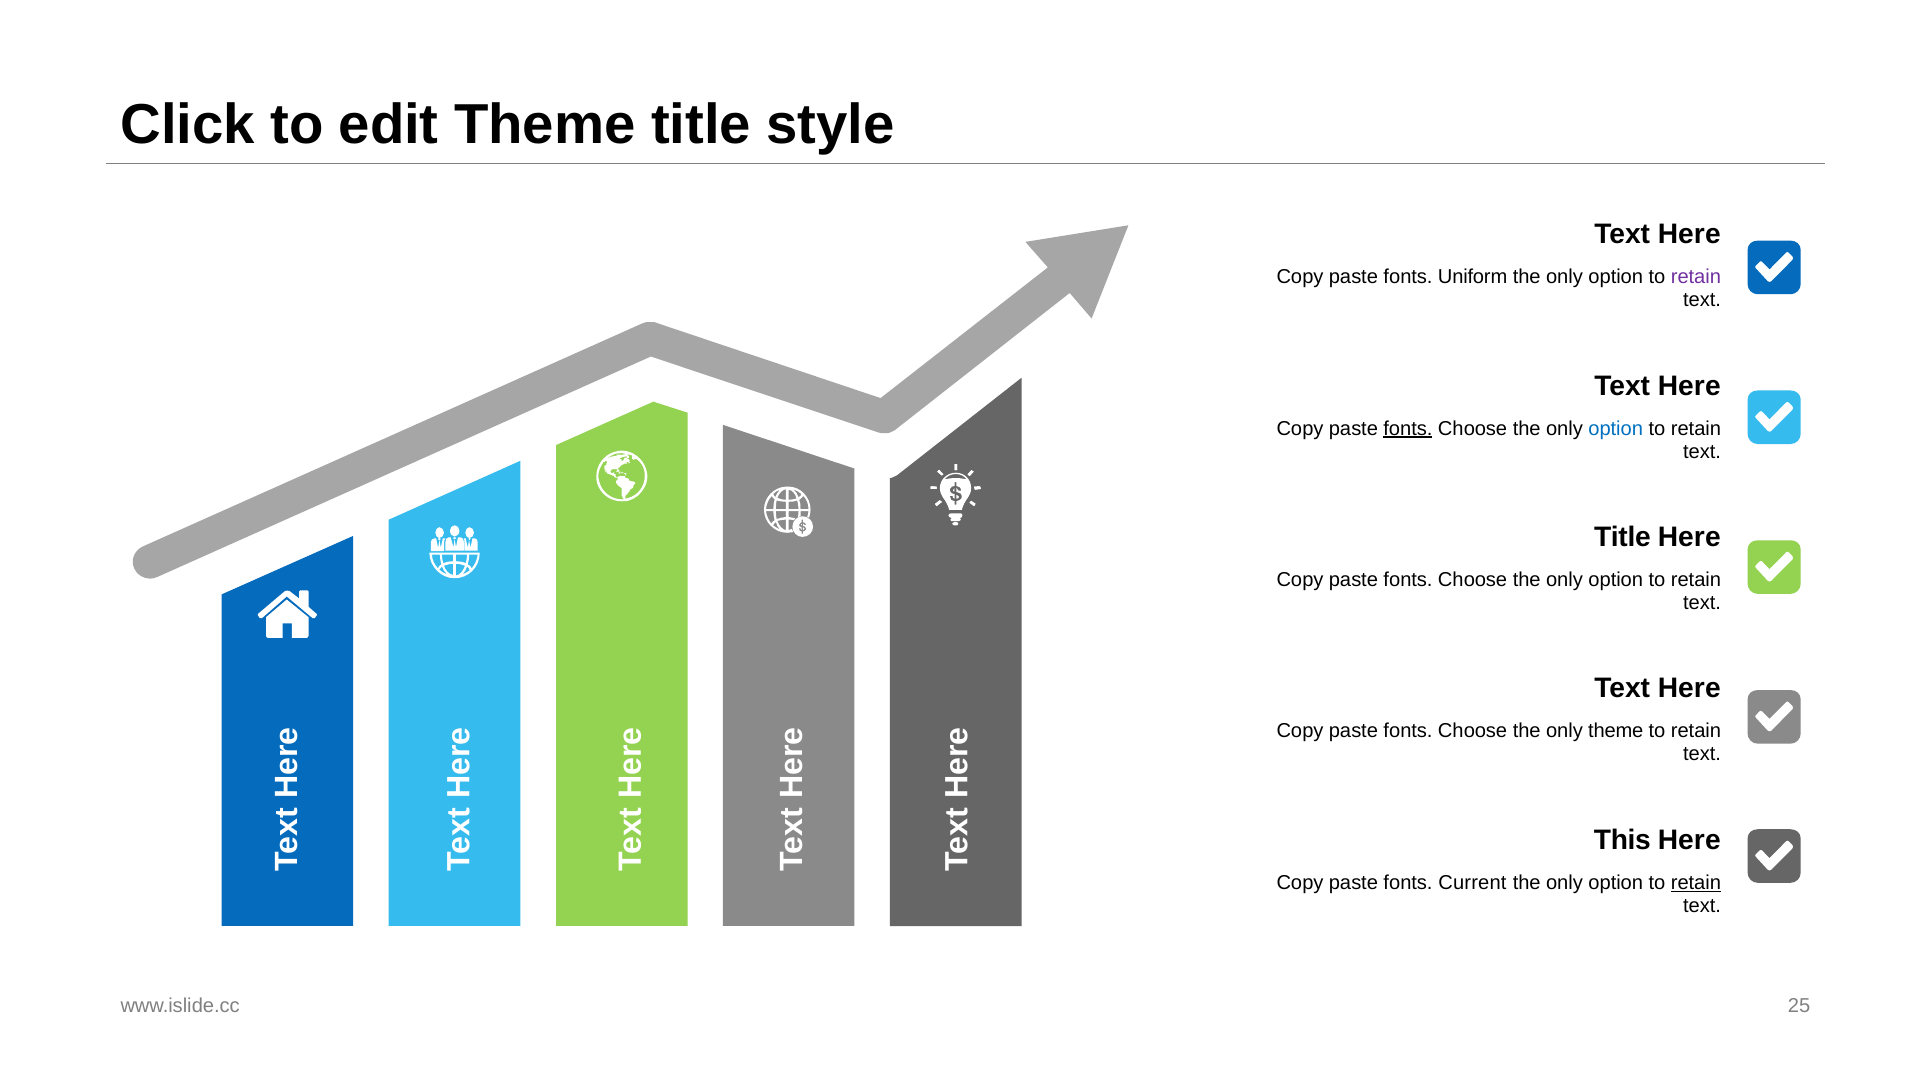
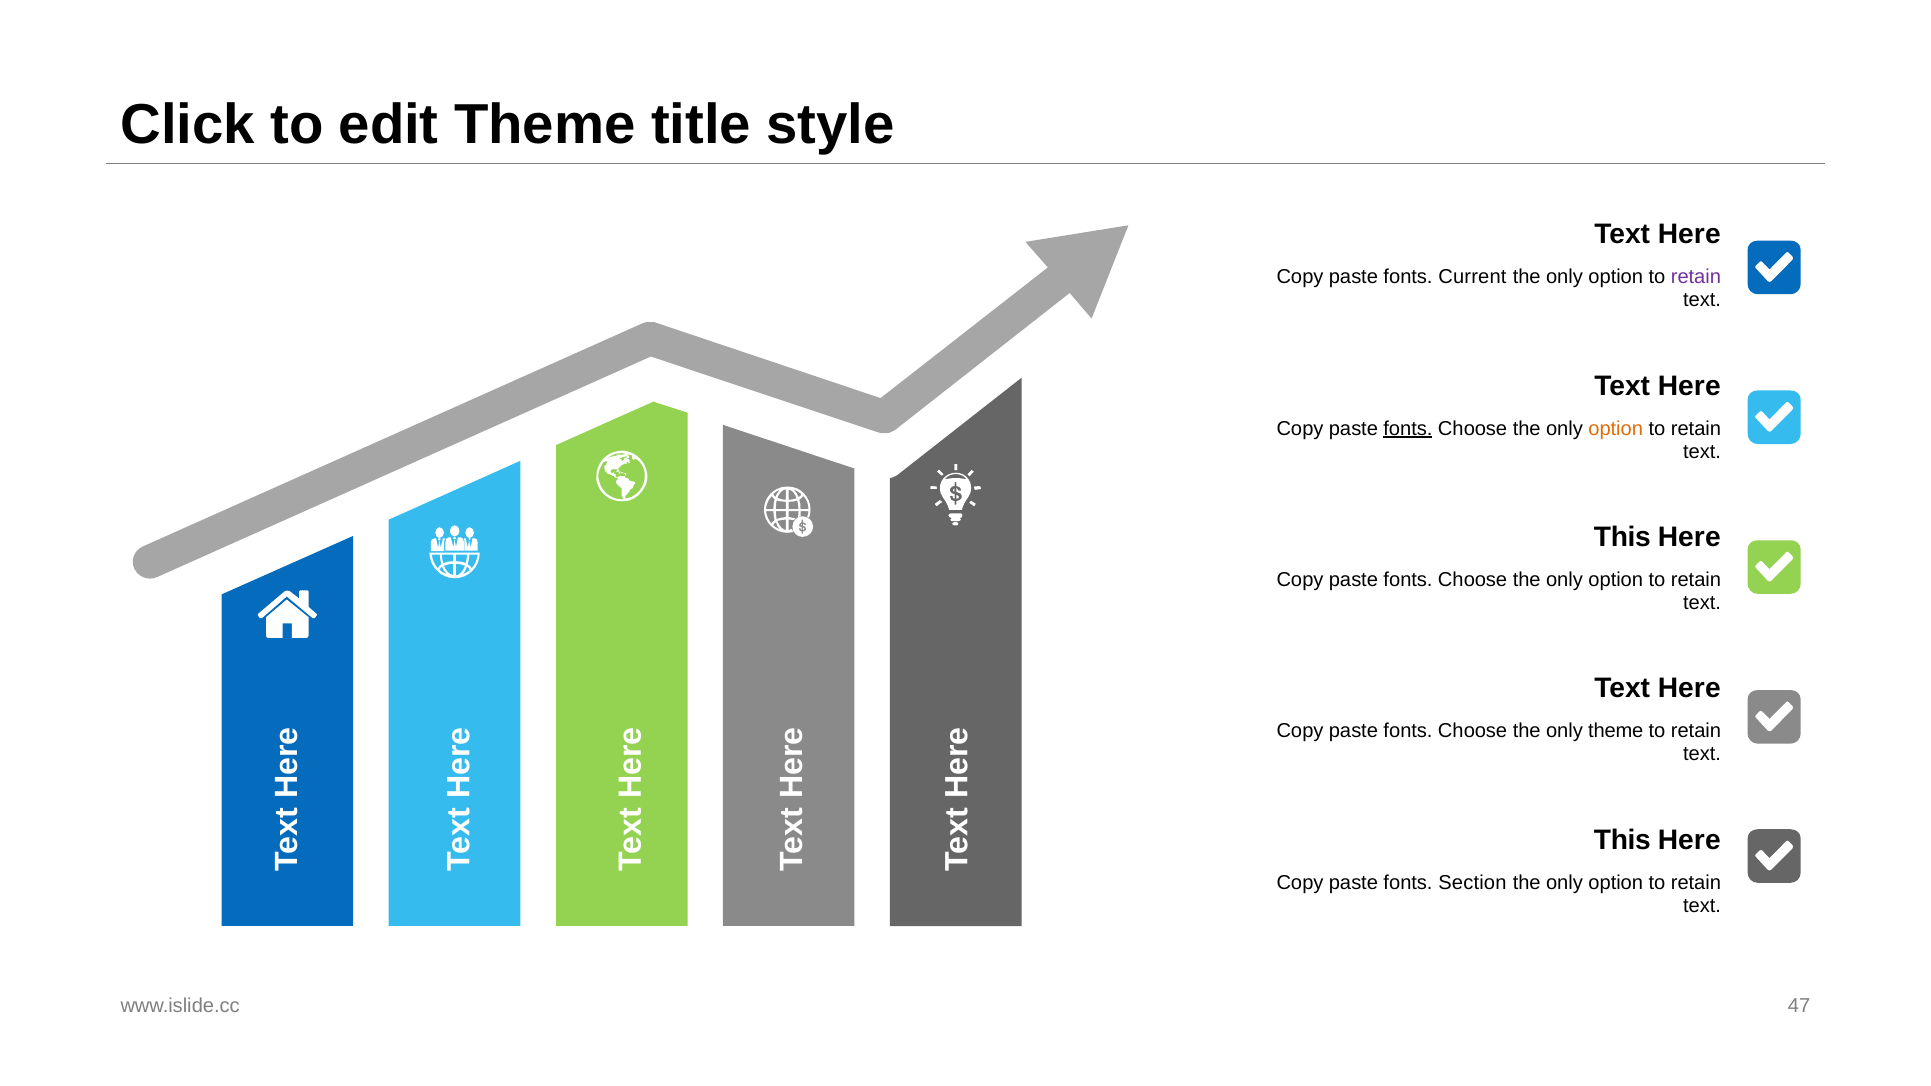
Uniform: Uniform -> Current (1472, 277)
option colour: blue -> orange (1616, 429)
Title: Title -> This (1622, 537)
Current: Current -> Section (1472, 883)
retain underline: present -> none (1696, 883)
25: 25 -> 47 (1799, 1006)
